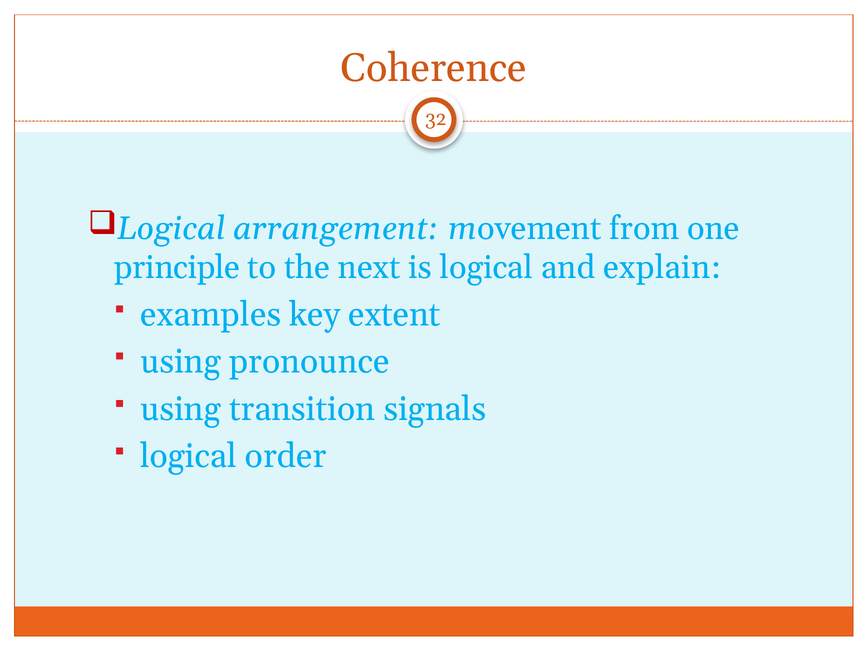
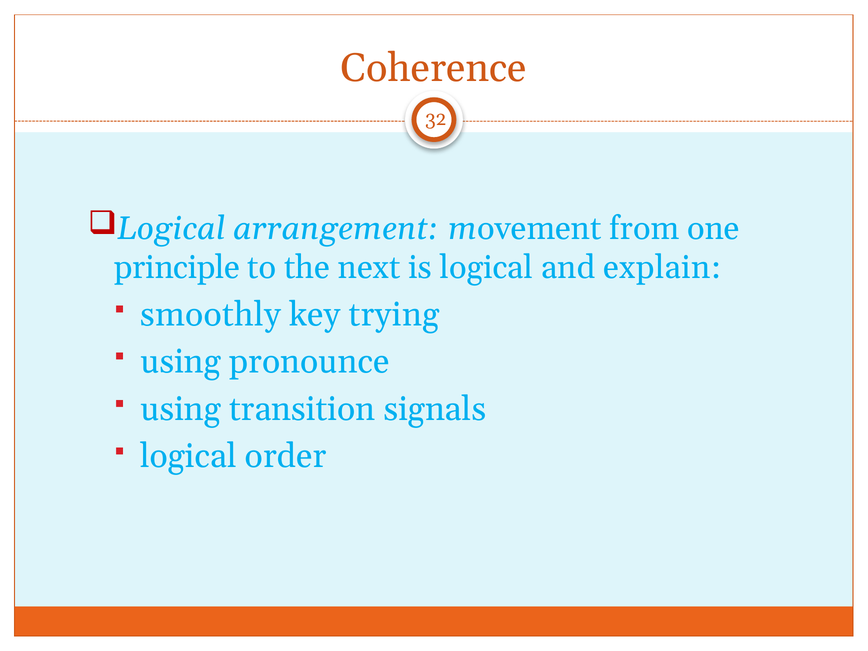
examples: examples -> smoothly (211, 314)
extent: extent -> trying (394, 314)
